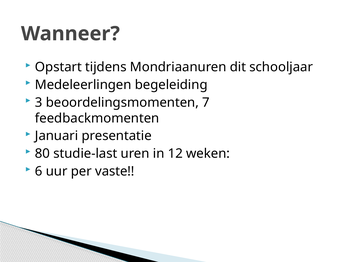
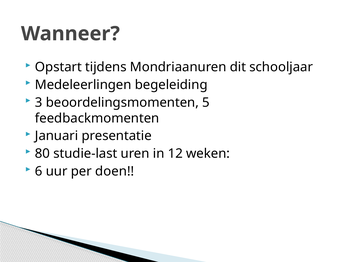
7: 7 -> 5 (206, 103)
vaste: vaste -> doen (115, 172)
